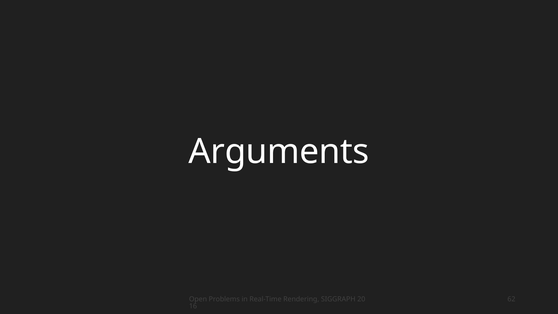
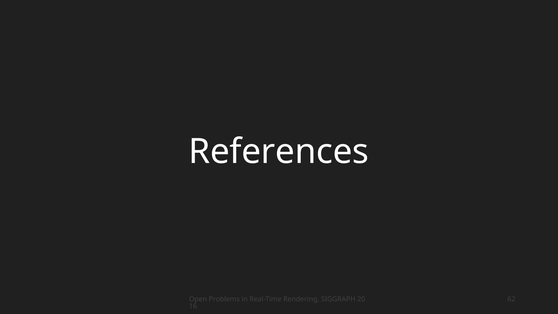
Arguments: Arguments -> References (279, 152)
